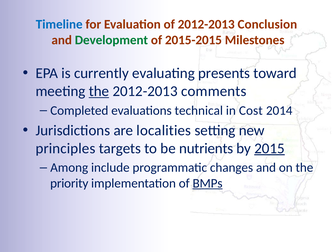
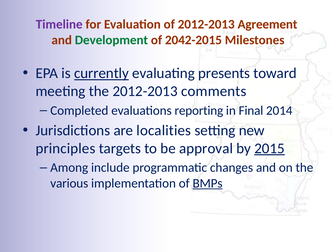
Timeline colour: blue -> purple (59, 24)
Conclusion: Conclusion -> Agreement (267, 24)
2015-2015: 2015-2015 -> 2042-2015 (193, 40)
currently underline: none -> present (101, 73)
the underline: present -> none (99, 91)
technical: technical -> reporting (199, 111)
Cost: Cost -> Final (251, 111)
nutrients: nutrients -> approval (206, 148)
priority: priority -> various (69, 183)
